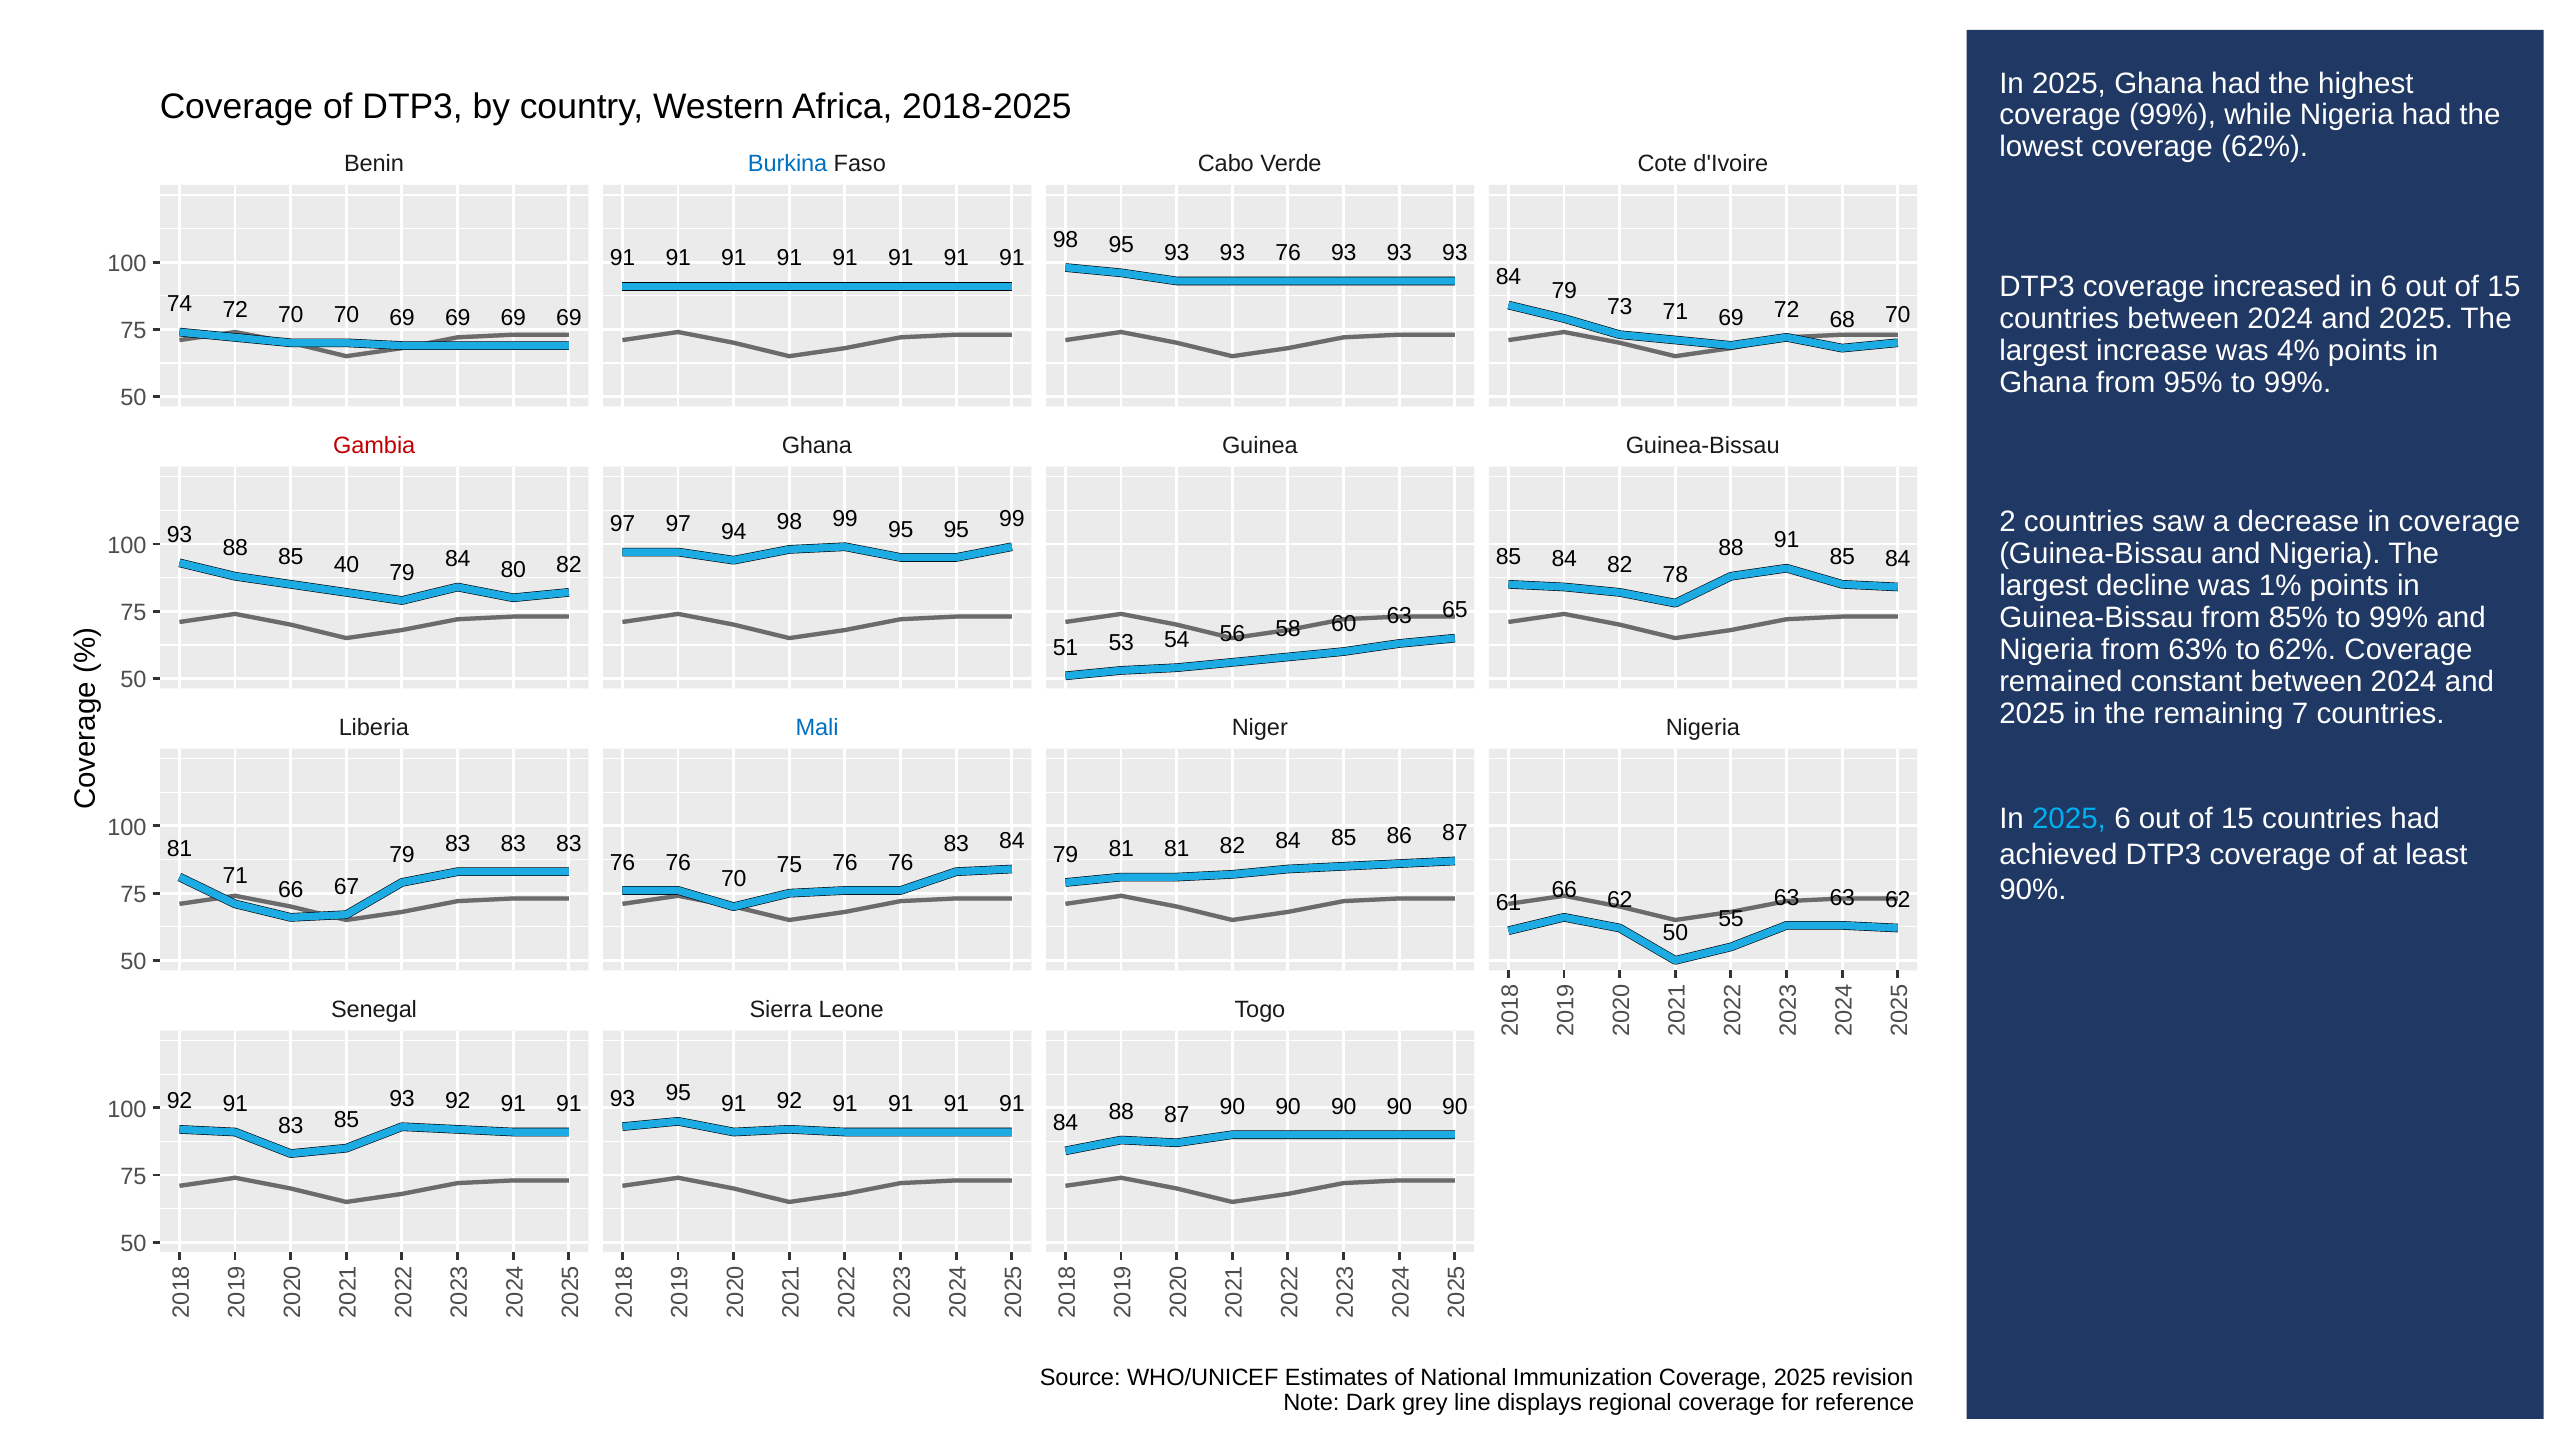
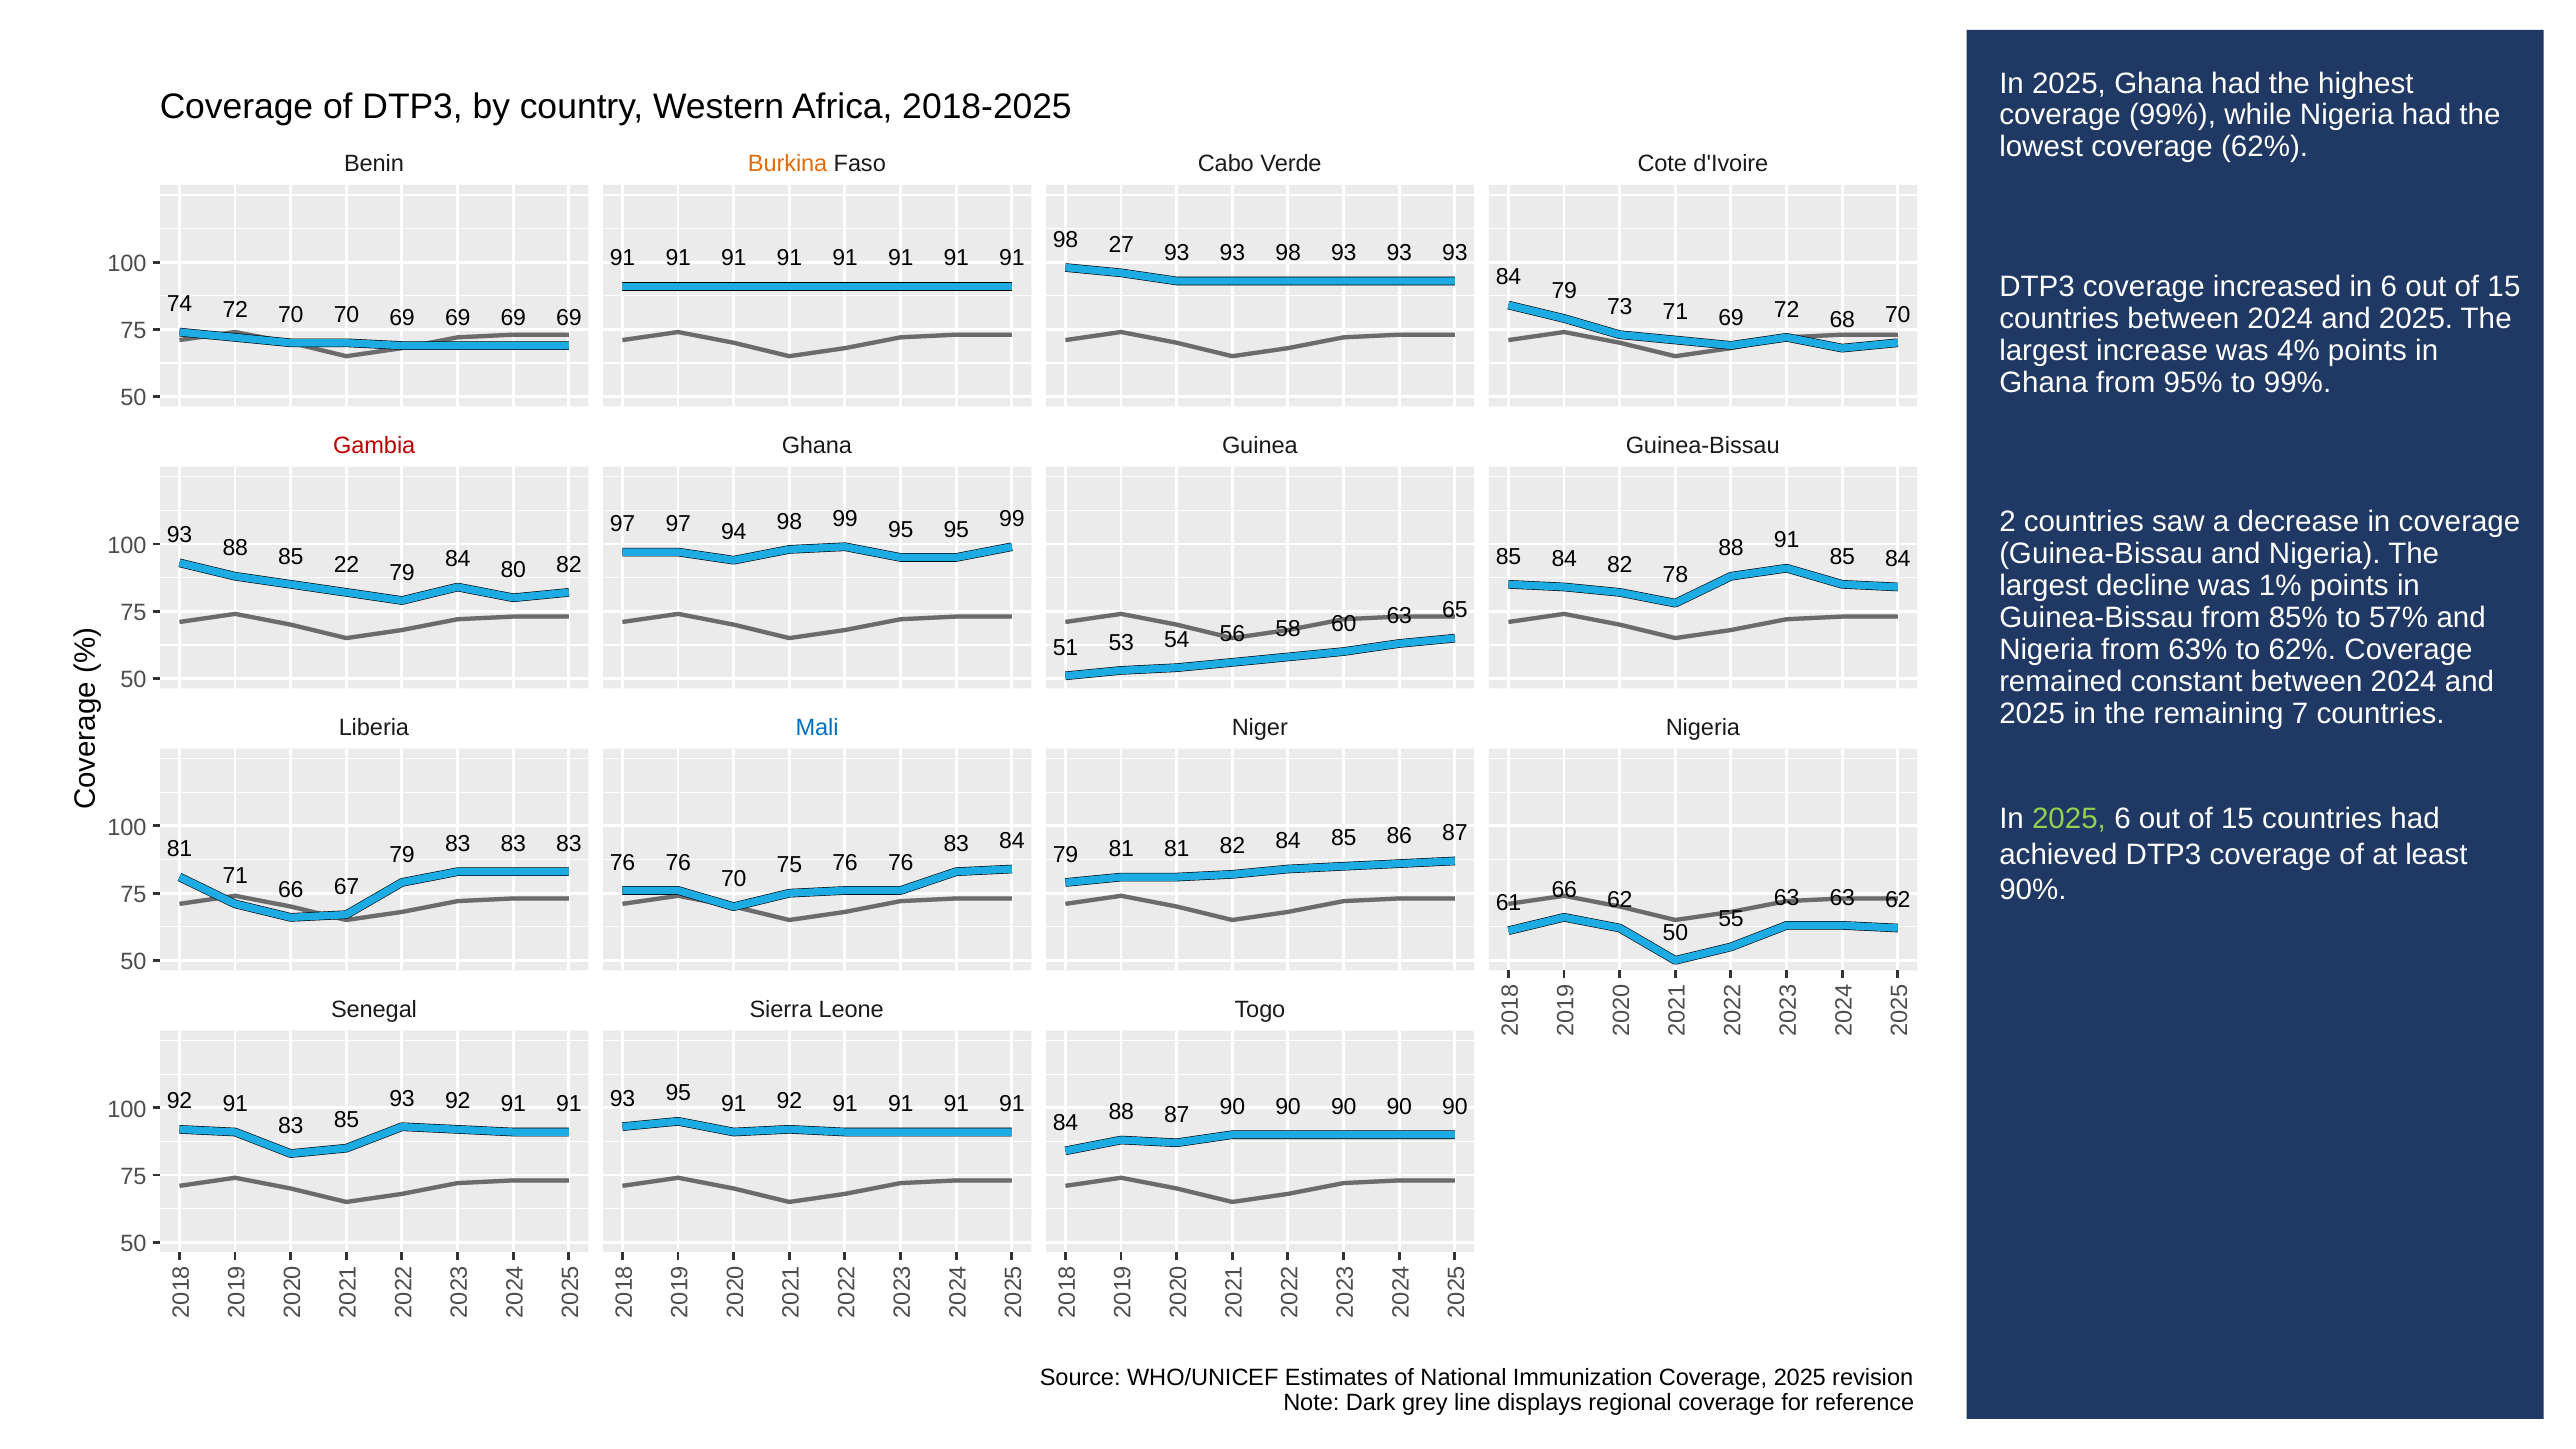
Burkina colour: blue -> orange (788, 164)
98 95: 95 -> 27 (1121, 245)
93 76: 76 -> 98 (1288, 253)
40: 40 -> 22 (347, 564)
85% to 99%: 99% -> 57% (2399, 618)
2025 colour: light blue -> light green (2069, 819)
